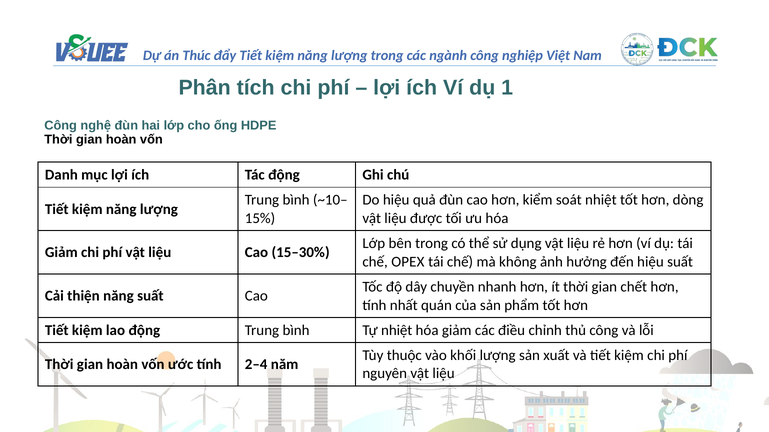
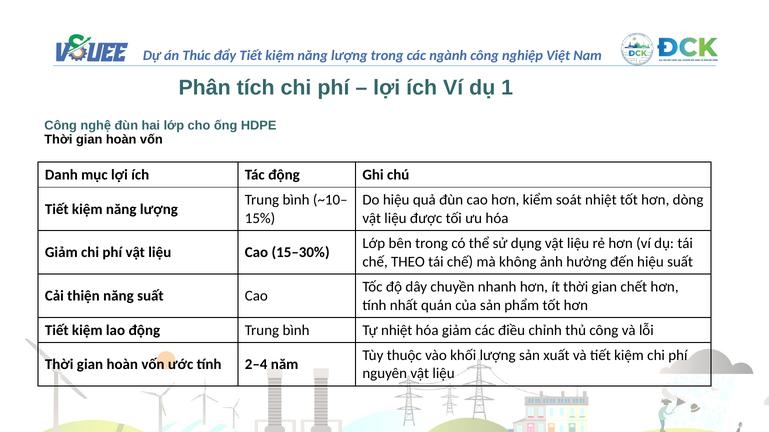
OPEX: OPEX -> THEO (408, 262)
